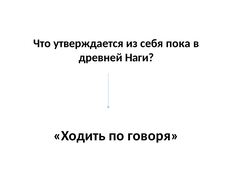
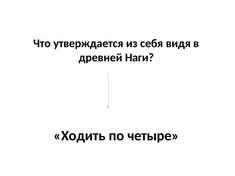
пока: пока -> видя (178, 43)
говоря: говоря -> четыре (153, 136)
